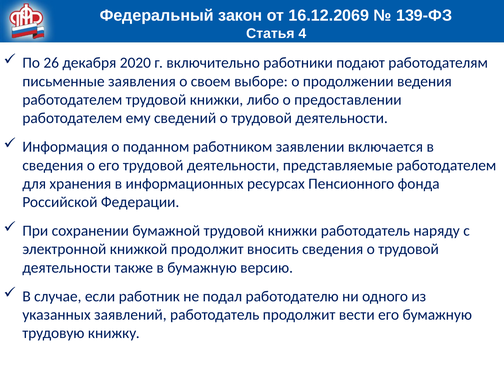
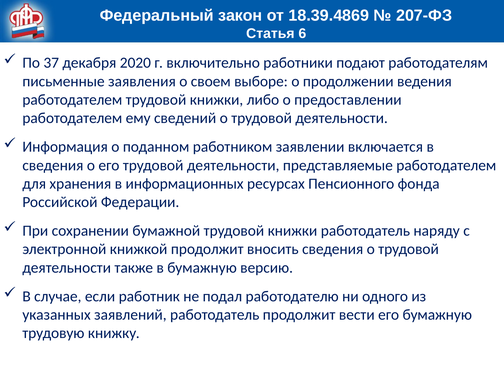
16.12.2069: 16.12.2069 -> 18.39.4869 (329, 16)
139-ФЗ: 139-ФЗ -> 207-ФЗ (424, 16)
4: 4 -> 6 (302, 34)
26: 26 -> 37 (51, 63)
